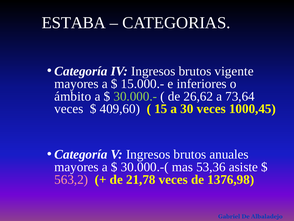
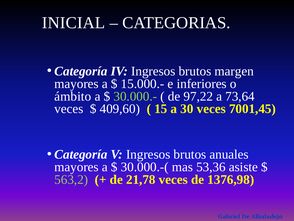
ESTABA: ESTABA -> INICIAL (74, 23)
vigente: vigente -> margen (234, 71)
26,62: 26,62 -> 97,22 (198, 96)
1000,45: 1000,45 -> 7001,45 (252, 109)
563,2 colour: pink -> light green (71, 179)
